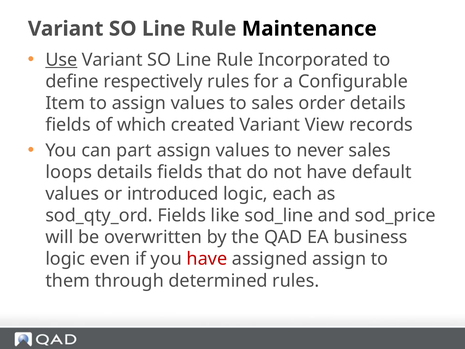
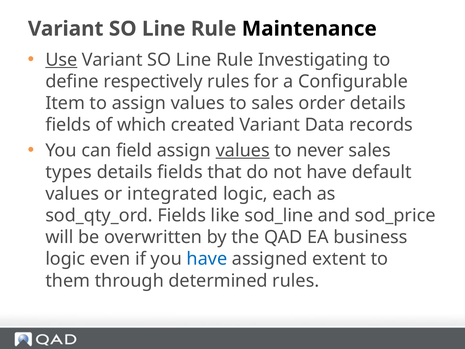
Incorporated: Incorporated -> Investigating (313, 60)
View: View -> Data (325, 125)
part: part -> field (134, 150)
values underline: none -> present (243, 150)
loops: loops -> types (69, 172)
introduced: introduced -> integrated (173, 194)
have colour: red -> blue (207, 259)
assigned assign: assign -> extent (339, 259)
